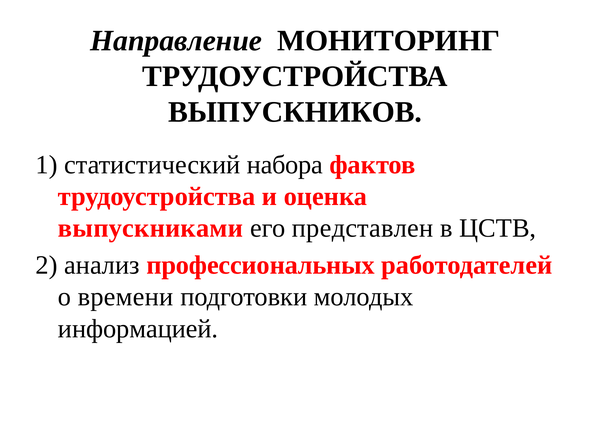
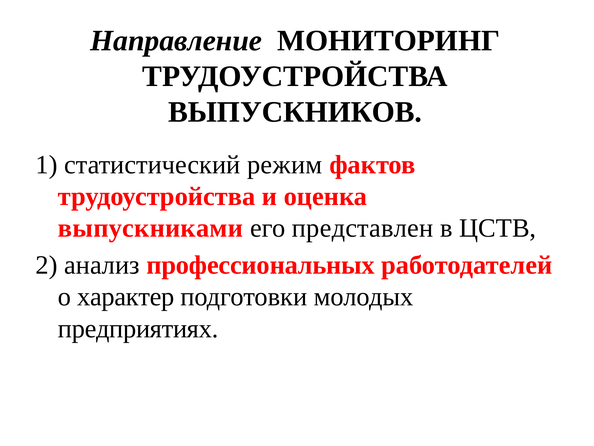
набора: набора -> режим (285, 165)
времени: времени -> характер (126, 297)
информацией: информацией -> предприятиях (138, 328)
